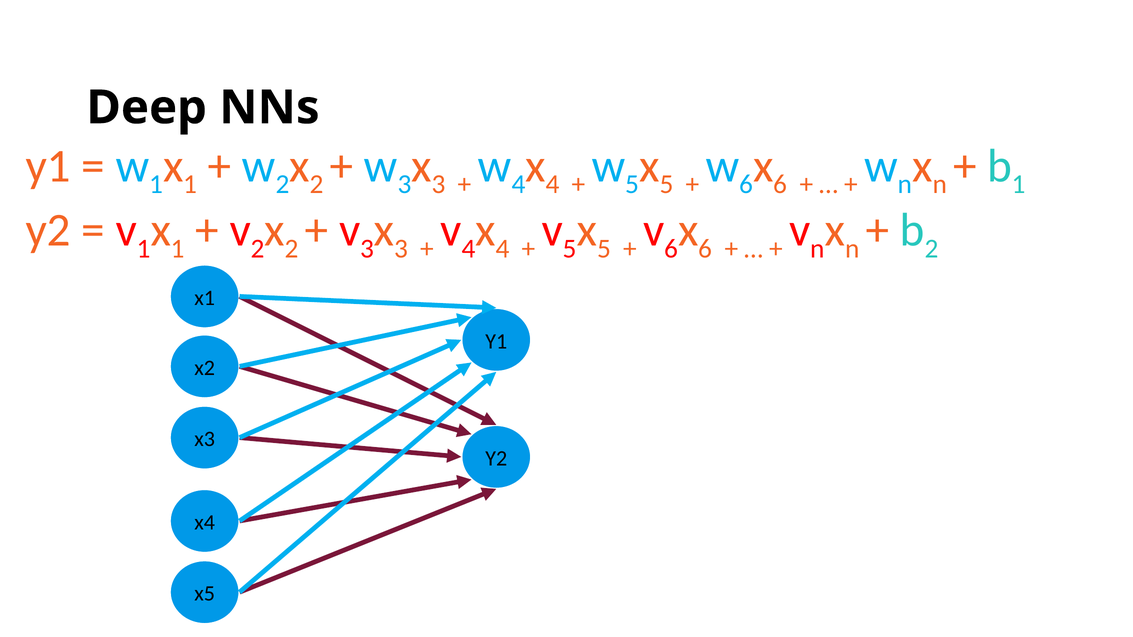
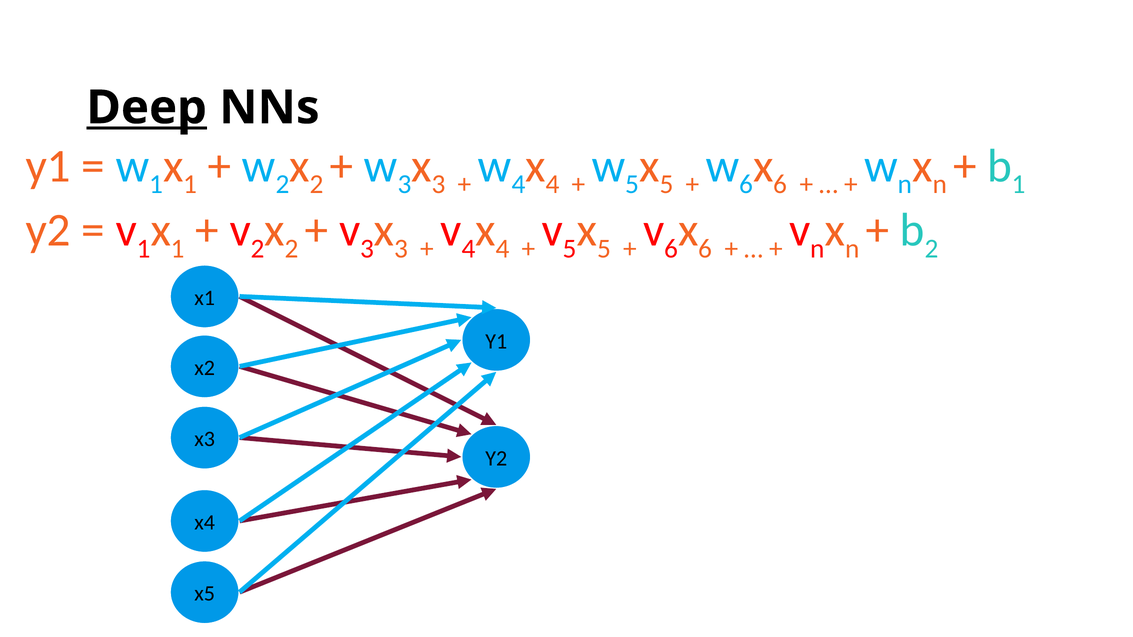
Deep underline: none -> present (147, 108)
